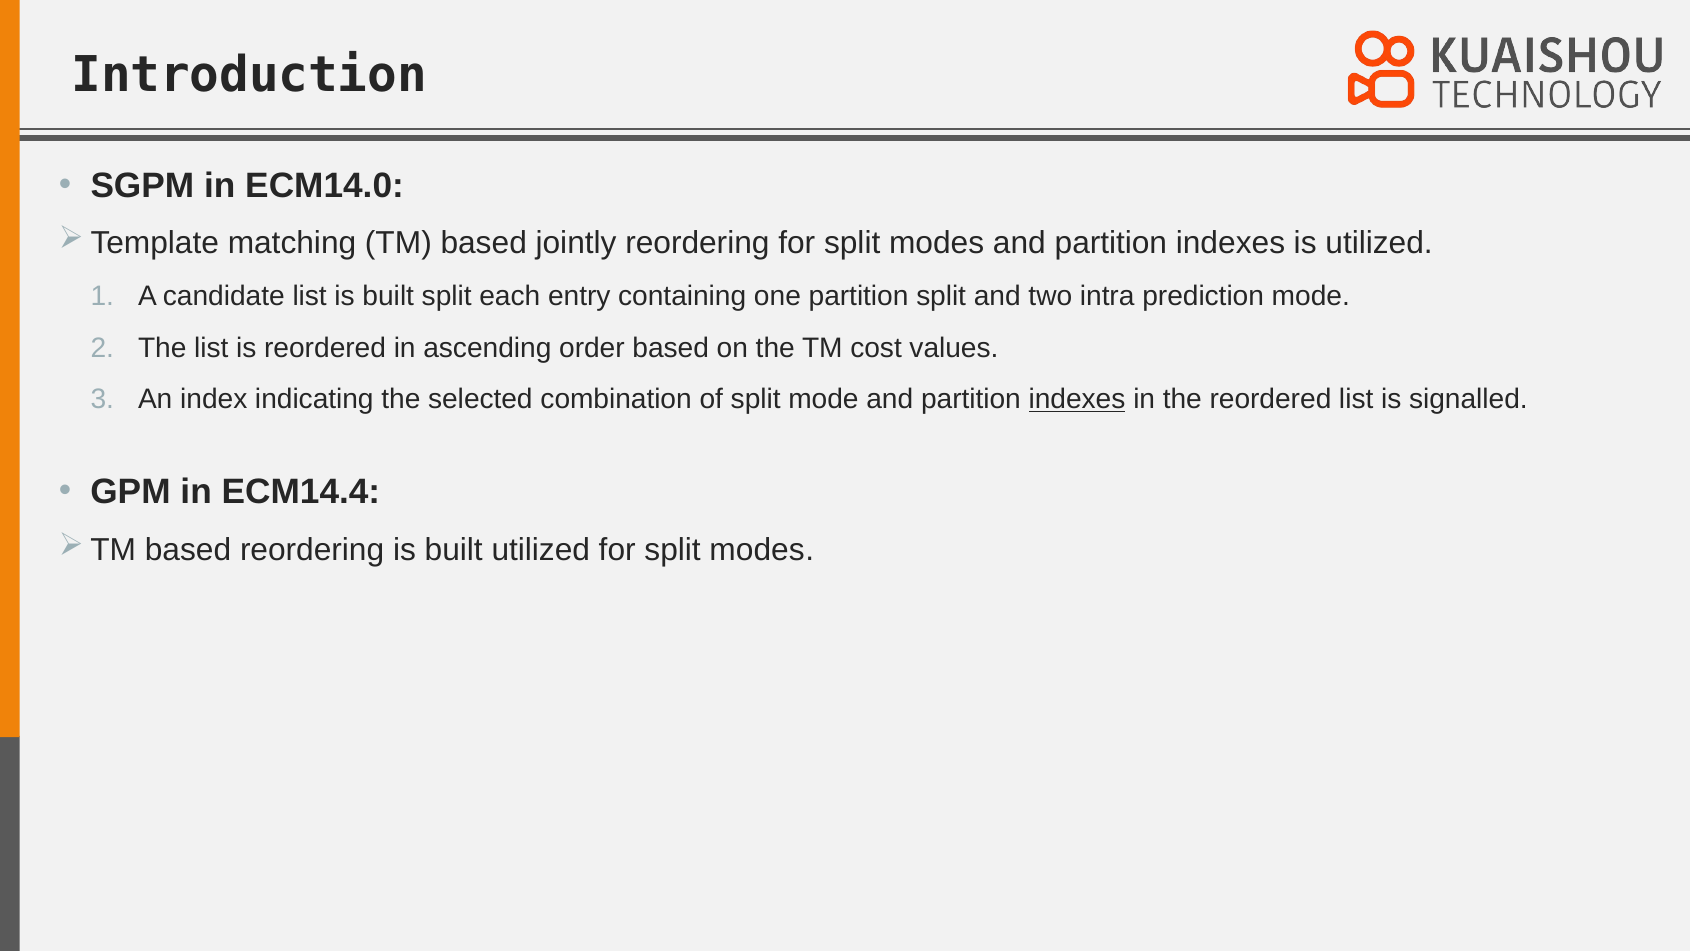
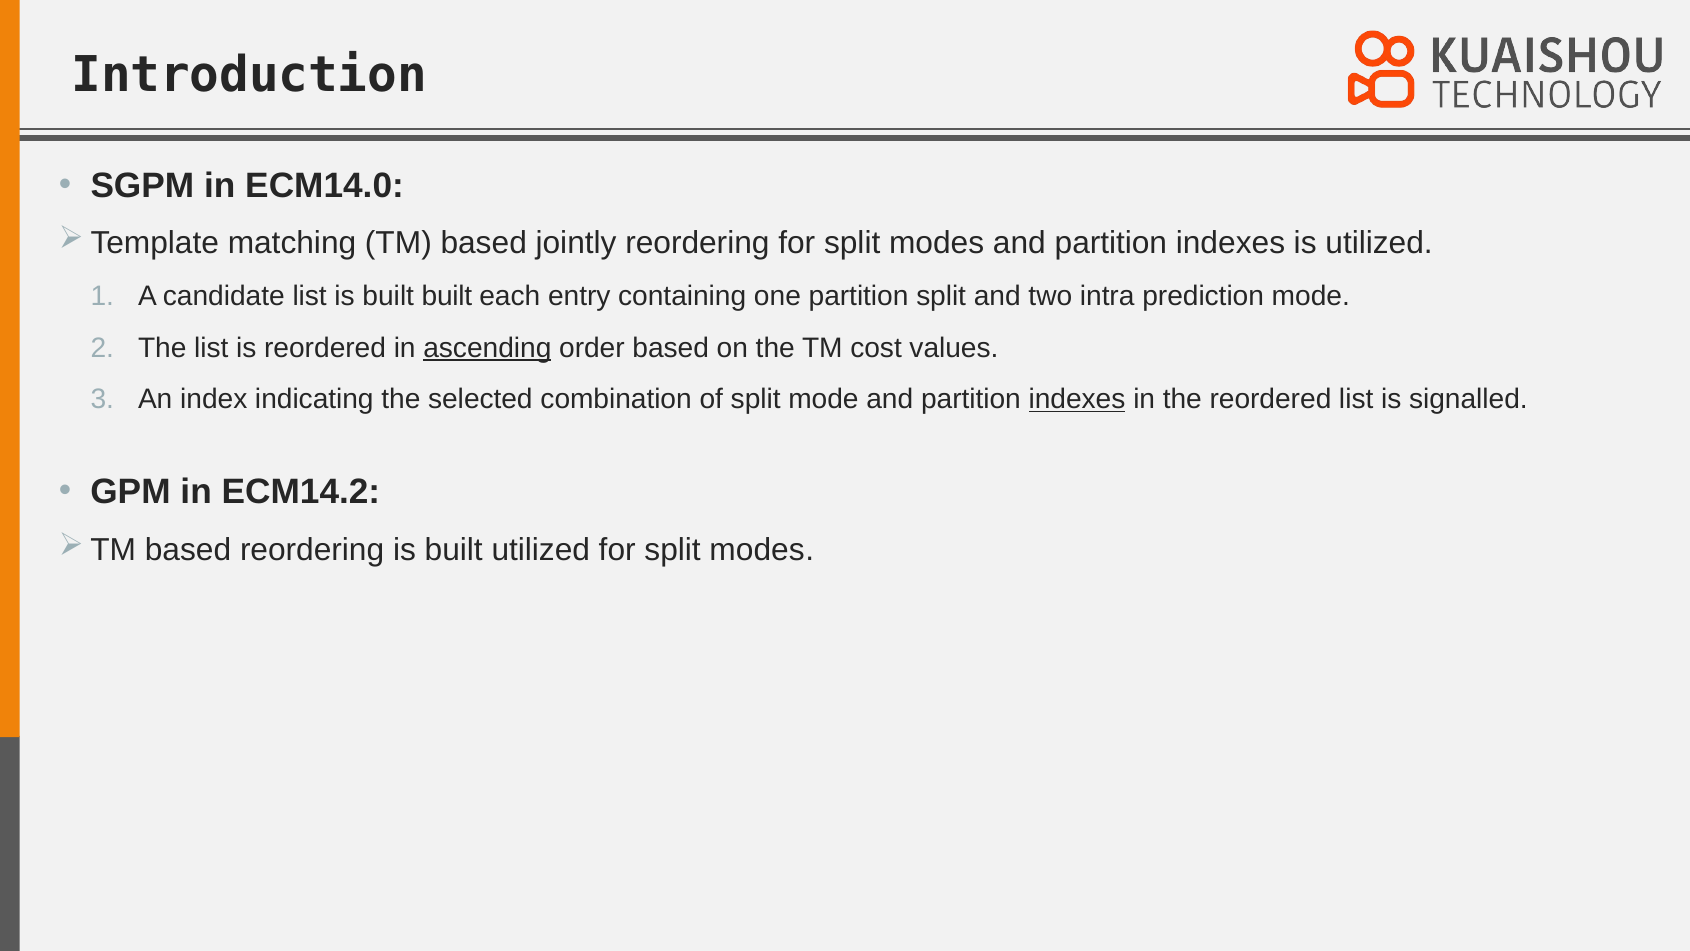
built split: split -> built (447, 296)
ascending underline: none -> present (487, 348)
ECM14.4: ECM14.4 -> ECM14.2 (301, 492)
